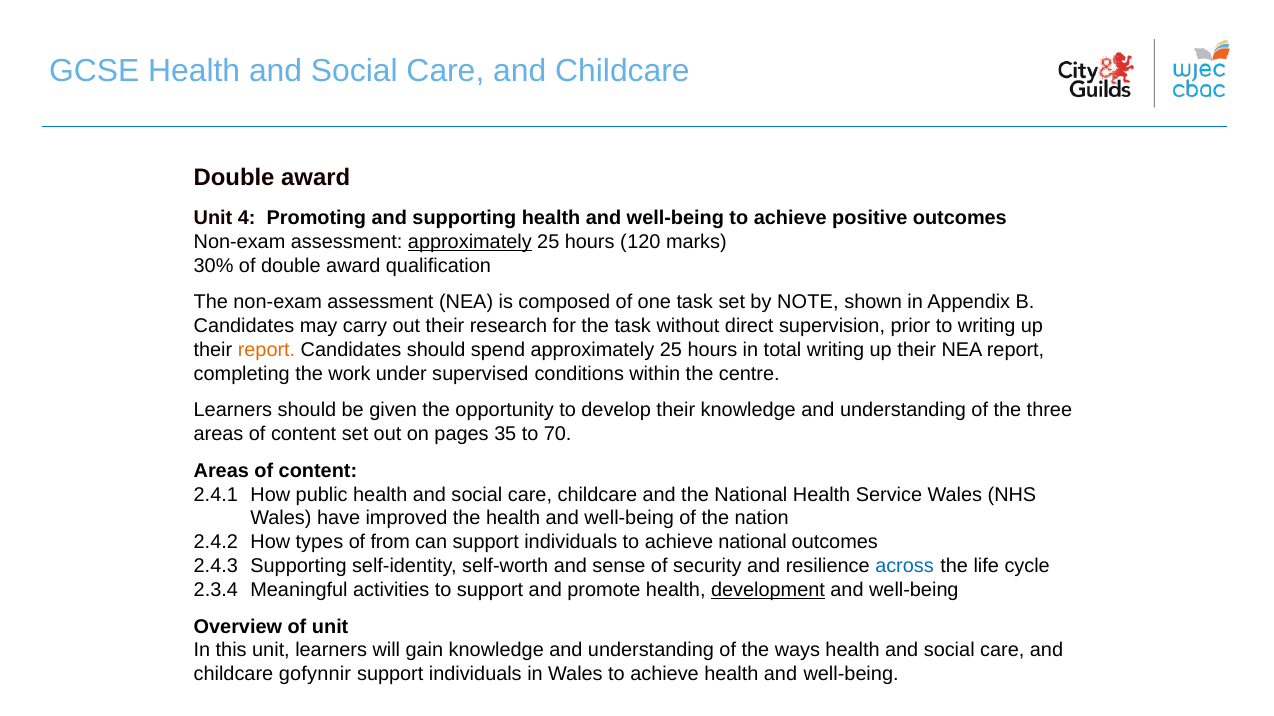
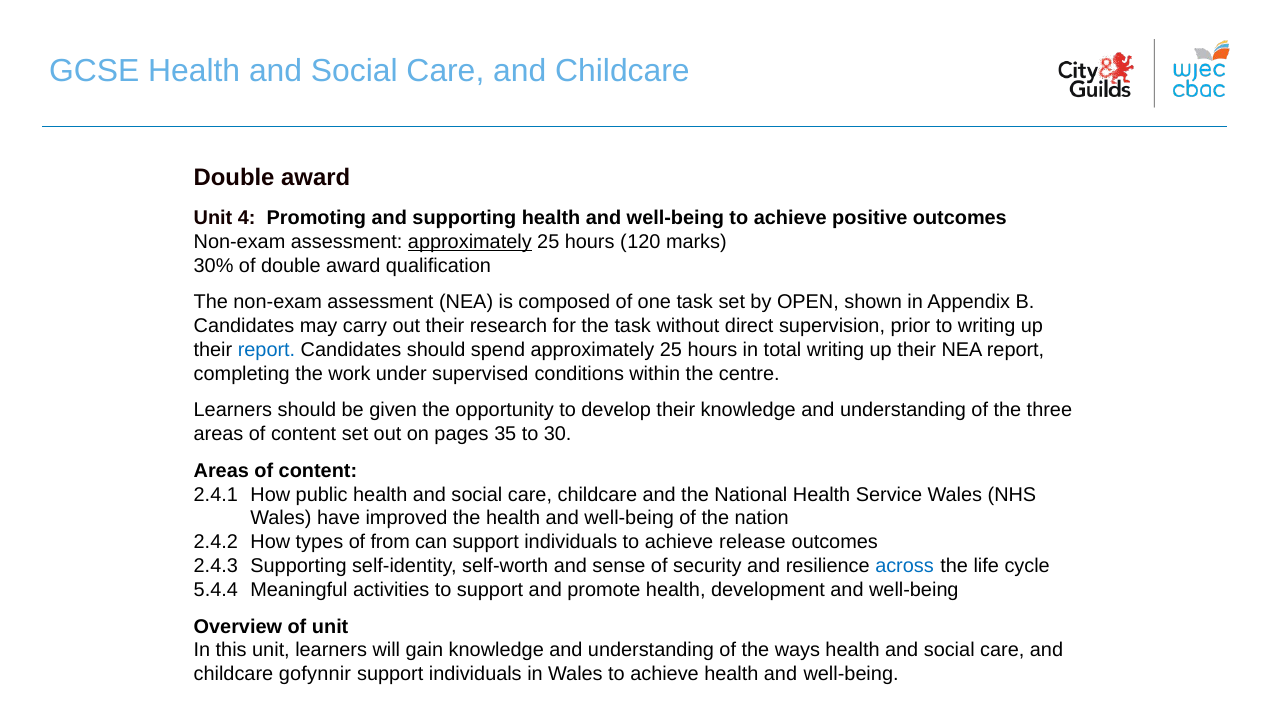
NOTE: NOTE -> OPEN (808, 302)
report colour: orange -> blue (267, 350)
70: 70 -> 30 (558, 434)
achieve national: national -> release (752, 543)
2.3.4: 2.3.4 -> 5.4.4 (216, 590)
development underline: present -> none (768, 590)
